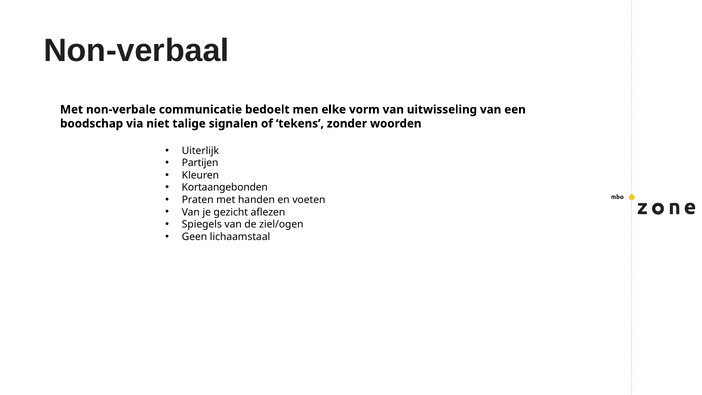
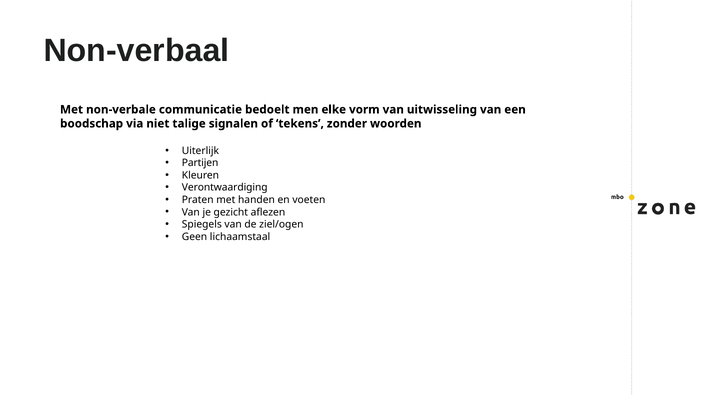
Kortaangebonden: Kortaangebonden -> Verontwaardiging (225, 188)
